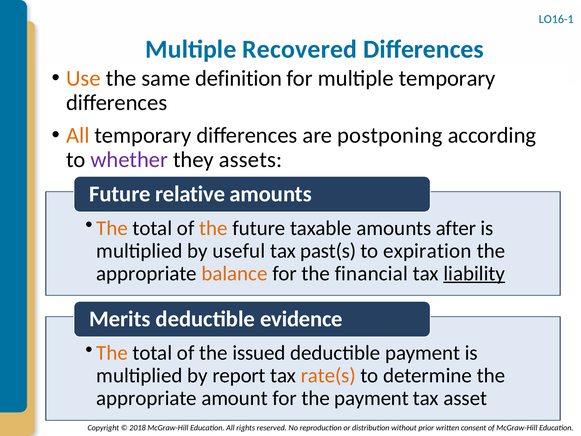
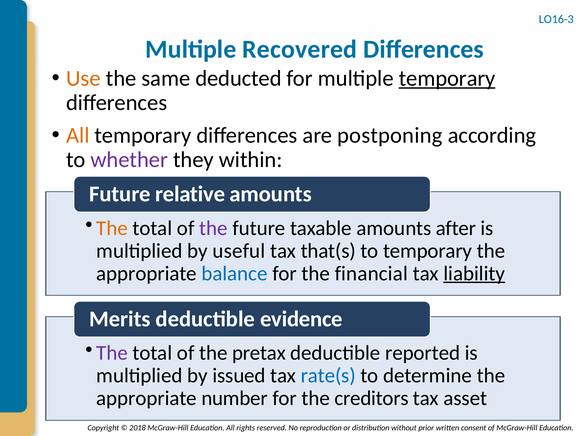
LO16-1: LO16-1 -> LO16-3 (556, 19)
definition: definition -> deducted (239, 78)
temporary underline: none -> present (447, 78)
assets: assets -> within (251, 160)
the colour: orange -> purple (213, 228)
past(s: past(s -> that(s (328, 251)
to expiration: expiration -> temporary (428, 251)
balance colour: orange -> blue (235, 273)
The colour: orange -> purple (112, 353)
issued: issued -> pretax (259, 353)
deductible payment: payment -> reported (423, 353)
report: report -> issued (239, 376)
rate(s colour: orange -> blue (328, 376)
amount: amount -> number (235, 398)
the payment: payment -> creditors (372, 398)
